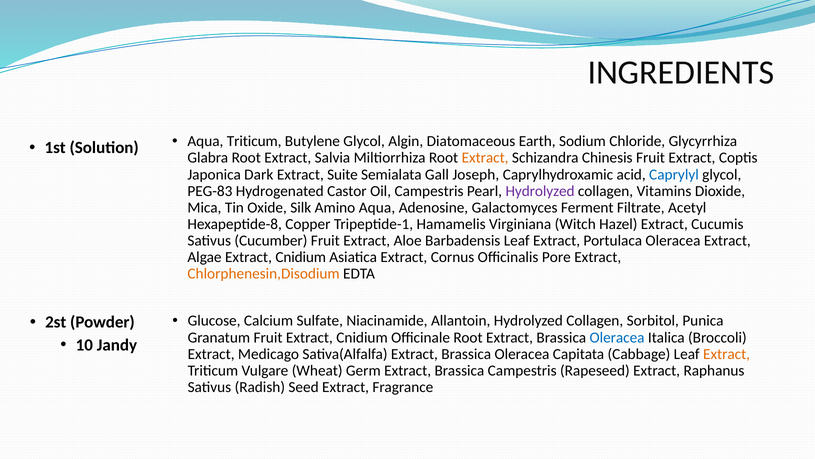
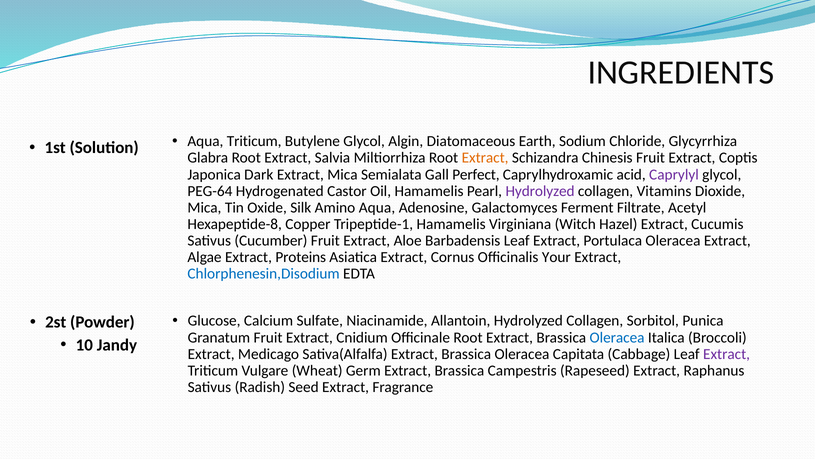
Extract Suite: Suite -> Mica (342, 174)
Joseph: Joseph -> Perfect (476, 174)
Caprylyl colour: blue -> purple (674, 174)
PEG-83: PEG-83 -> PEG-64 (210, 191)
Oil Campestris: Campestris -> Hamamelis (429, 191)
Algae Extract Cnidium: Cnidium -> Proteins (301, 257)
Pore: Pore -> Your (556, 257)
Chlorphenesin,Disodium colour: orange -> blue (264, 273)
Extract colour: orange -> purple (727, 354)
